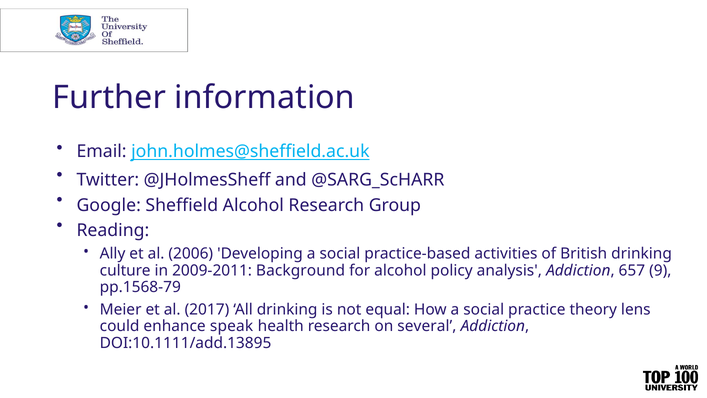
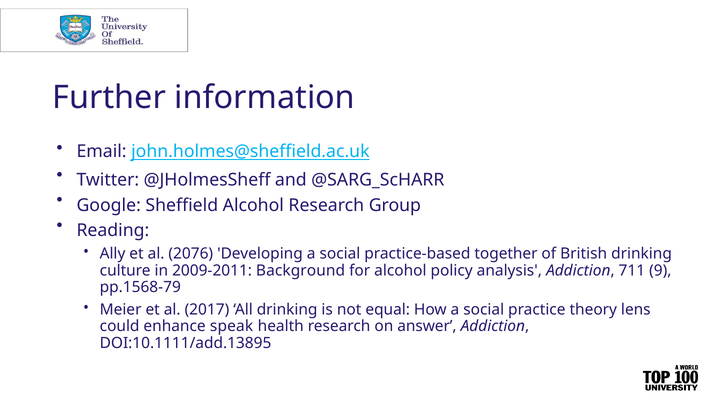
2006: 2006 -> 2076 (191, 254)
activities: activities -> together (506, 254)
657: 657 -> 711 (632, 270)
several: several -> answer (427, 326)
